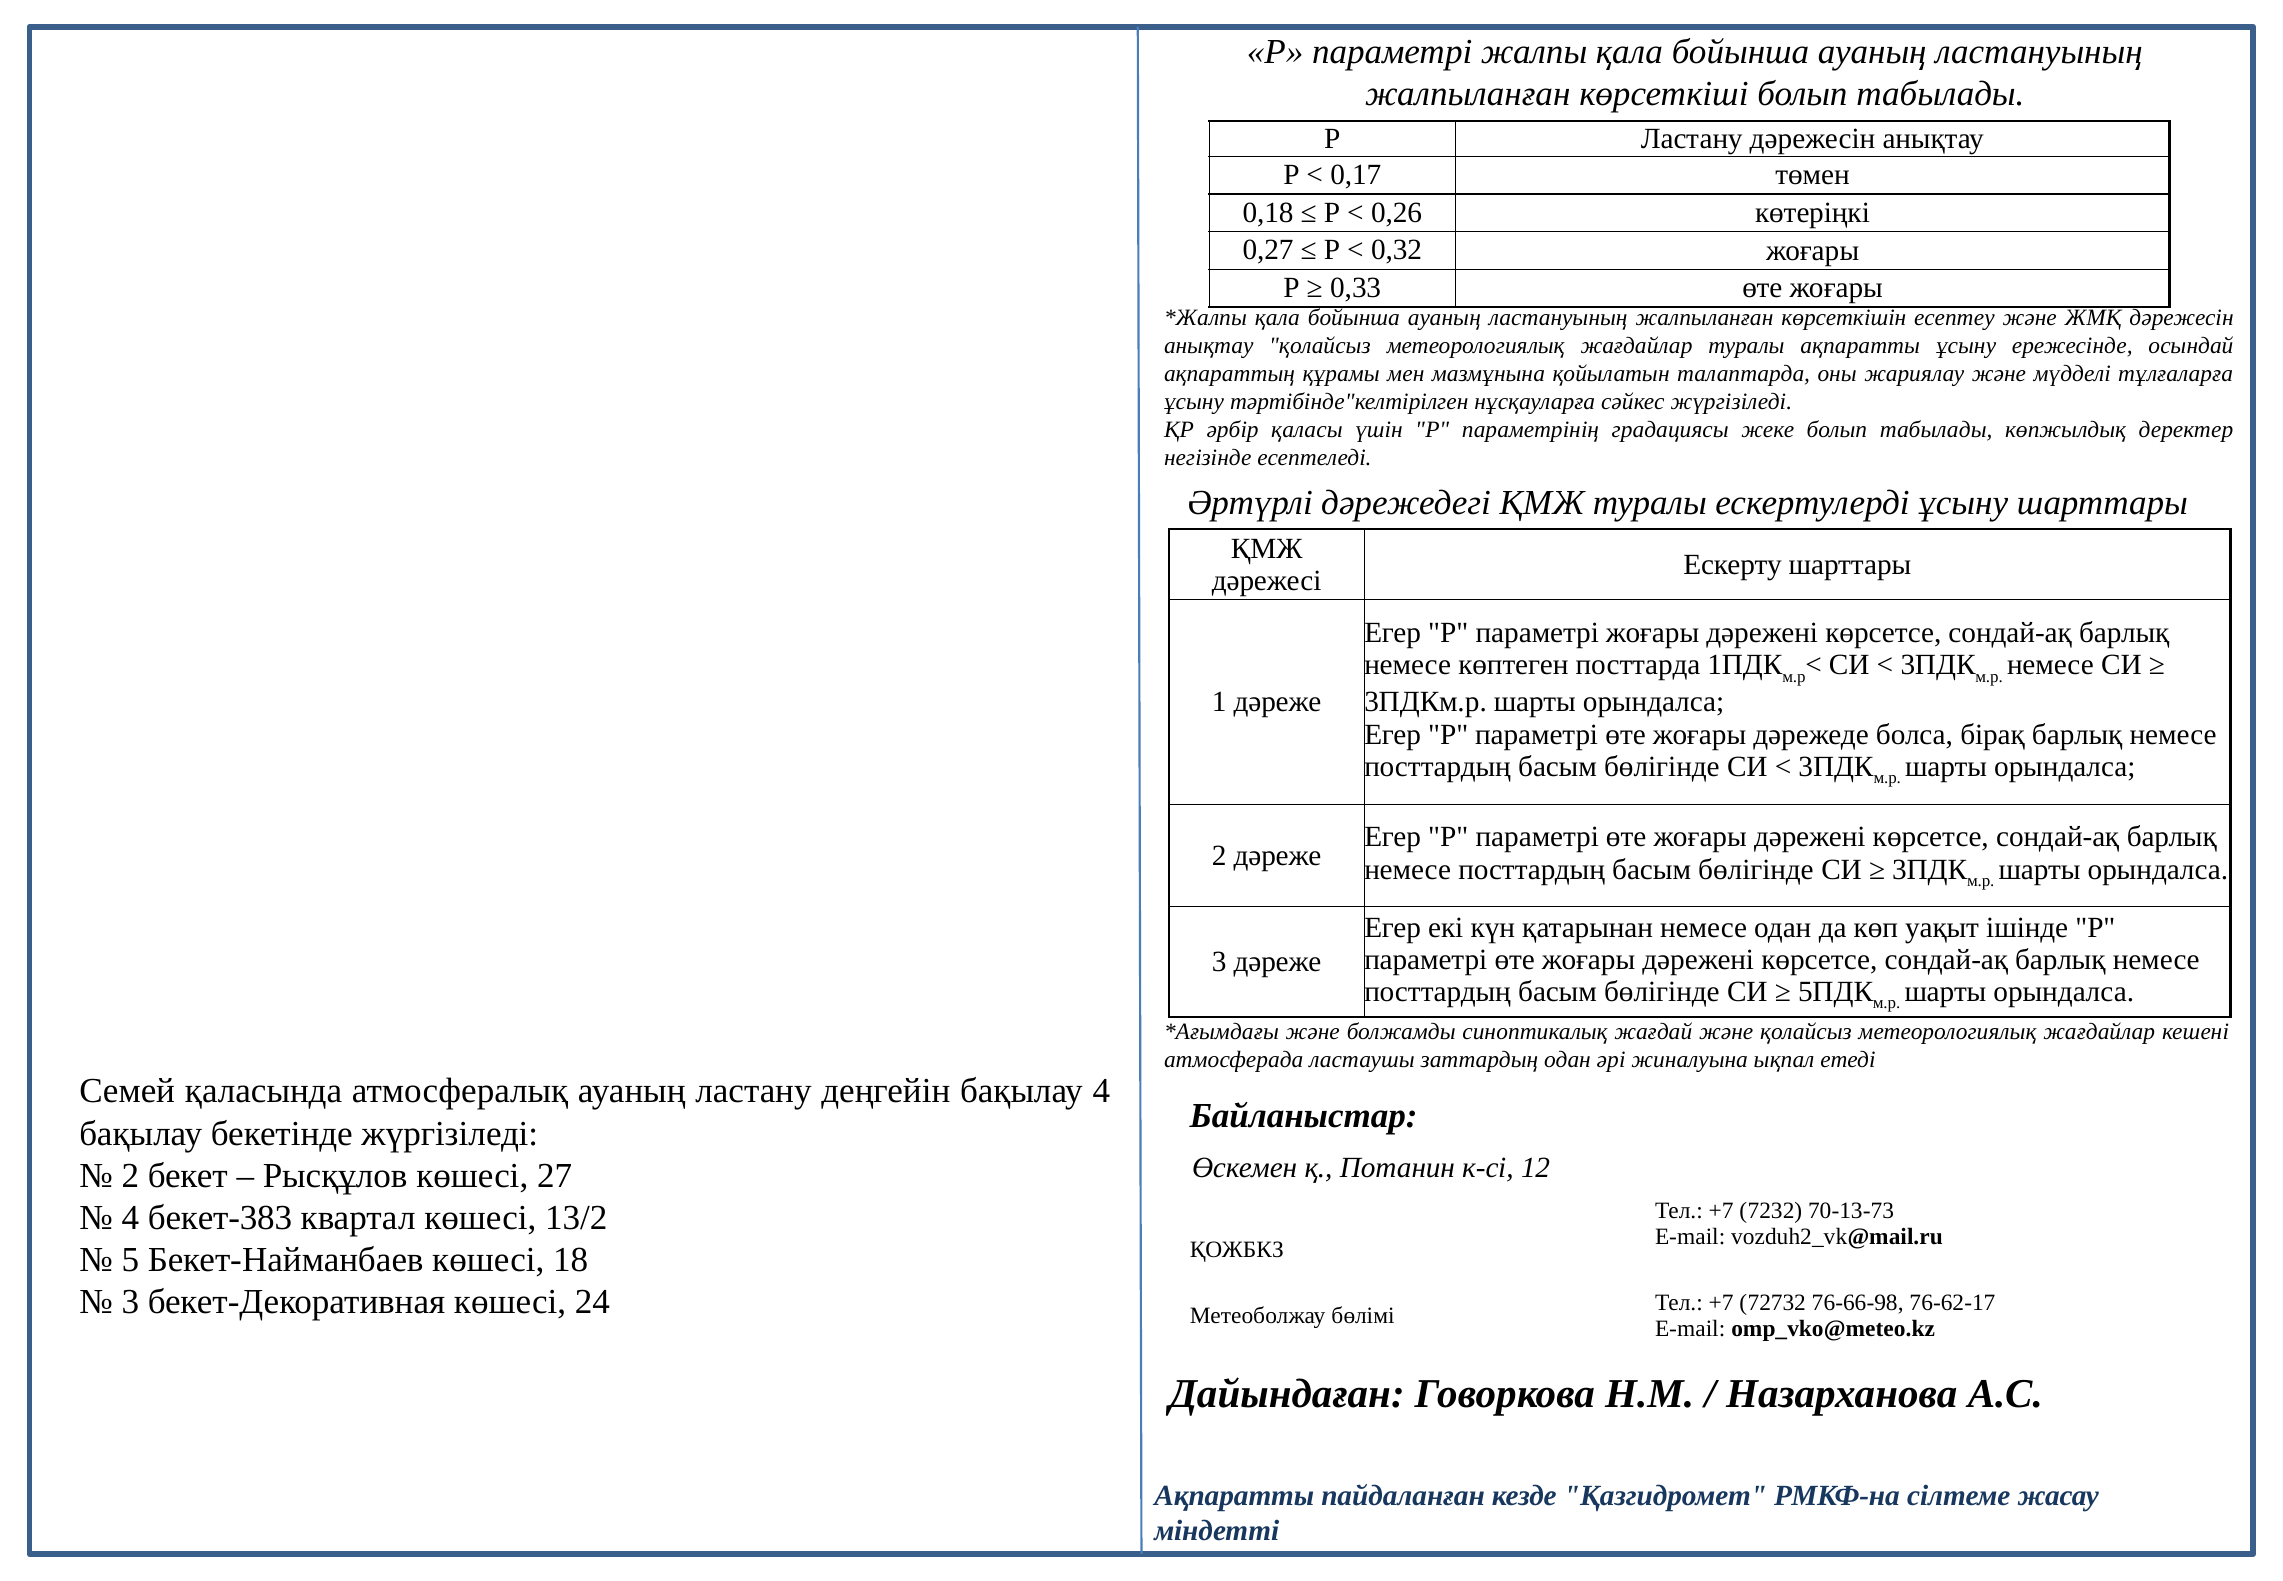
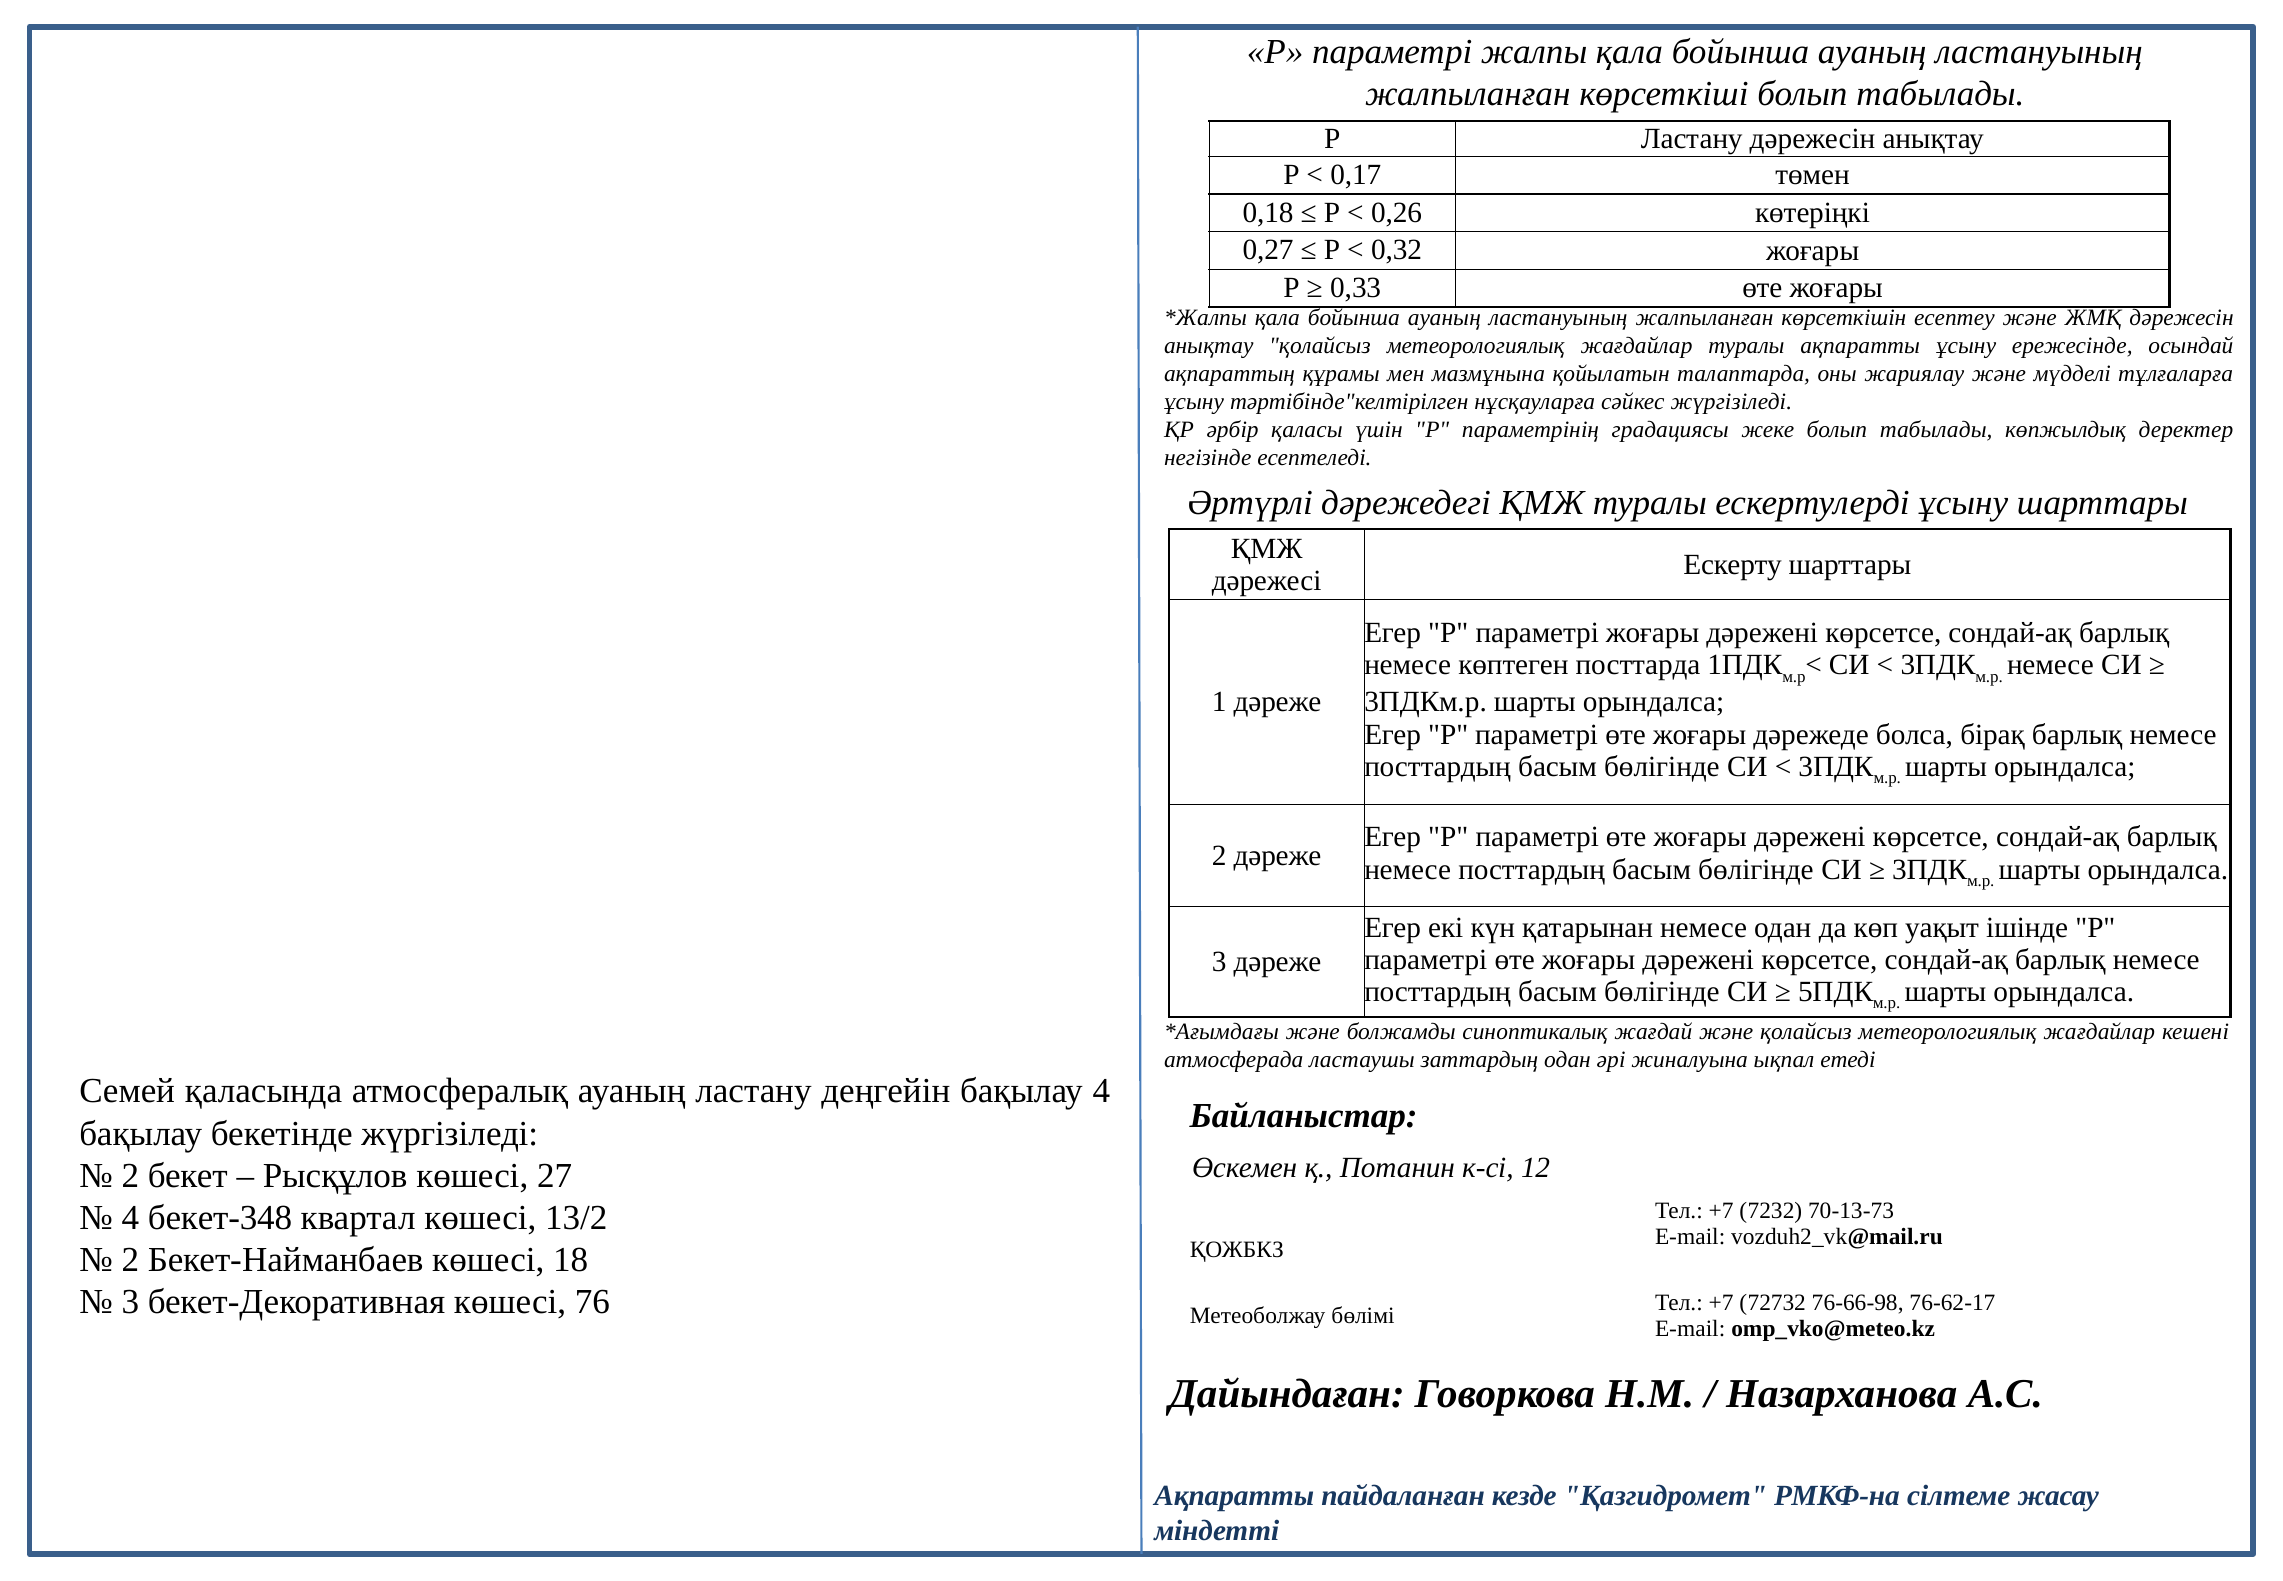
бекет-383: бекет-383 -> бекет-348 (220, 1217)
5: 5 -> 2 (130, 1260)
24: 24 -> 76 (592, 1302)
